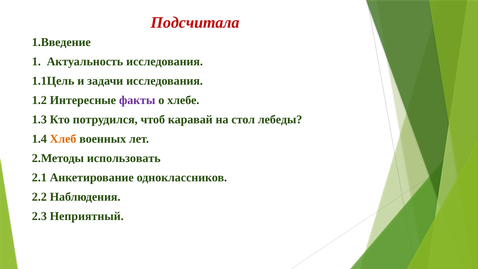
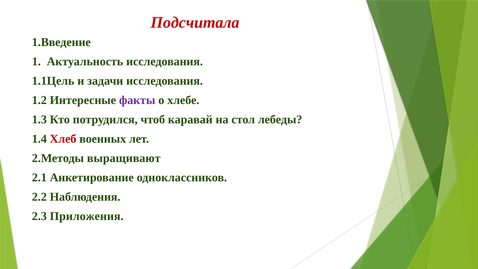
Хлеб colour: orange -> red (63, 139)
использовать: использовать -> выращивают (124, 158)
Неприятный: Неприятный -> Приложения (87, 216)
